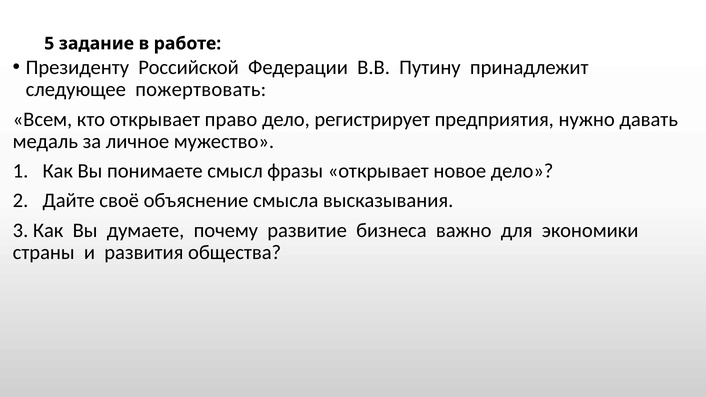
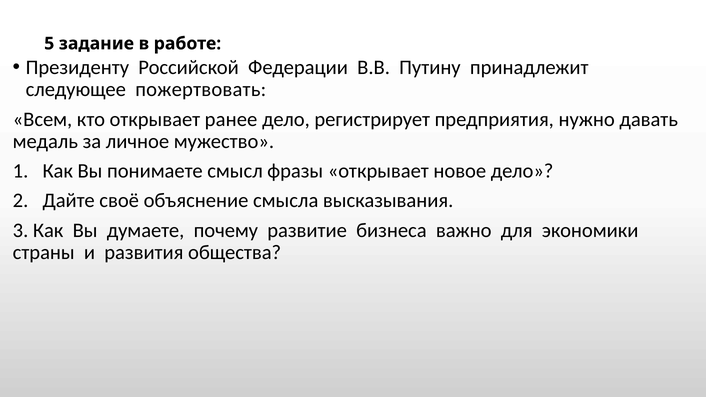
право: право -> ранее (231, 119)
